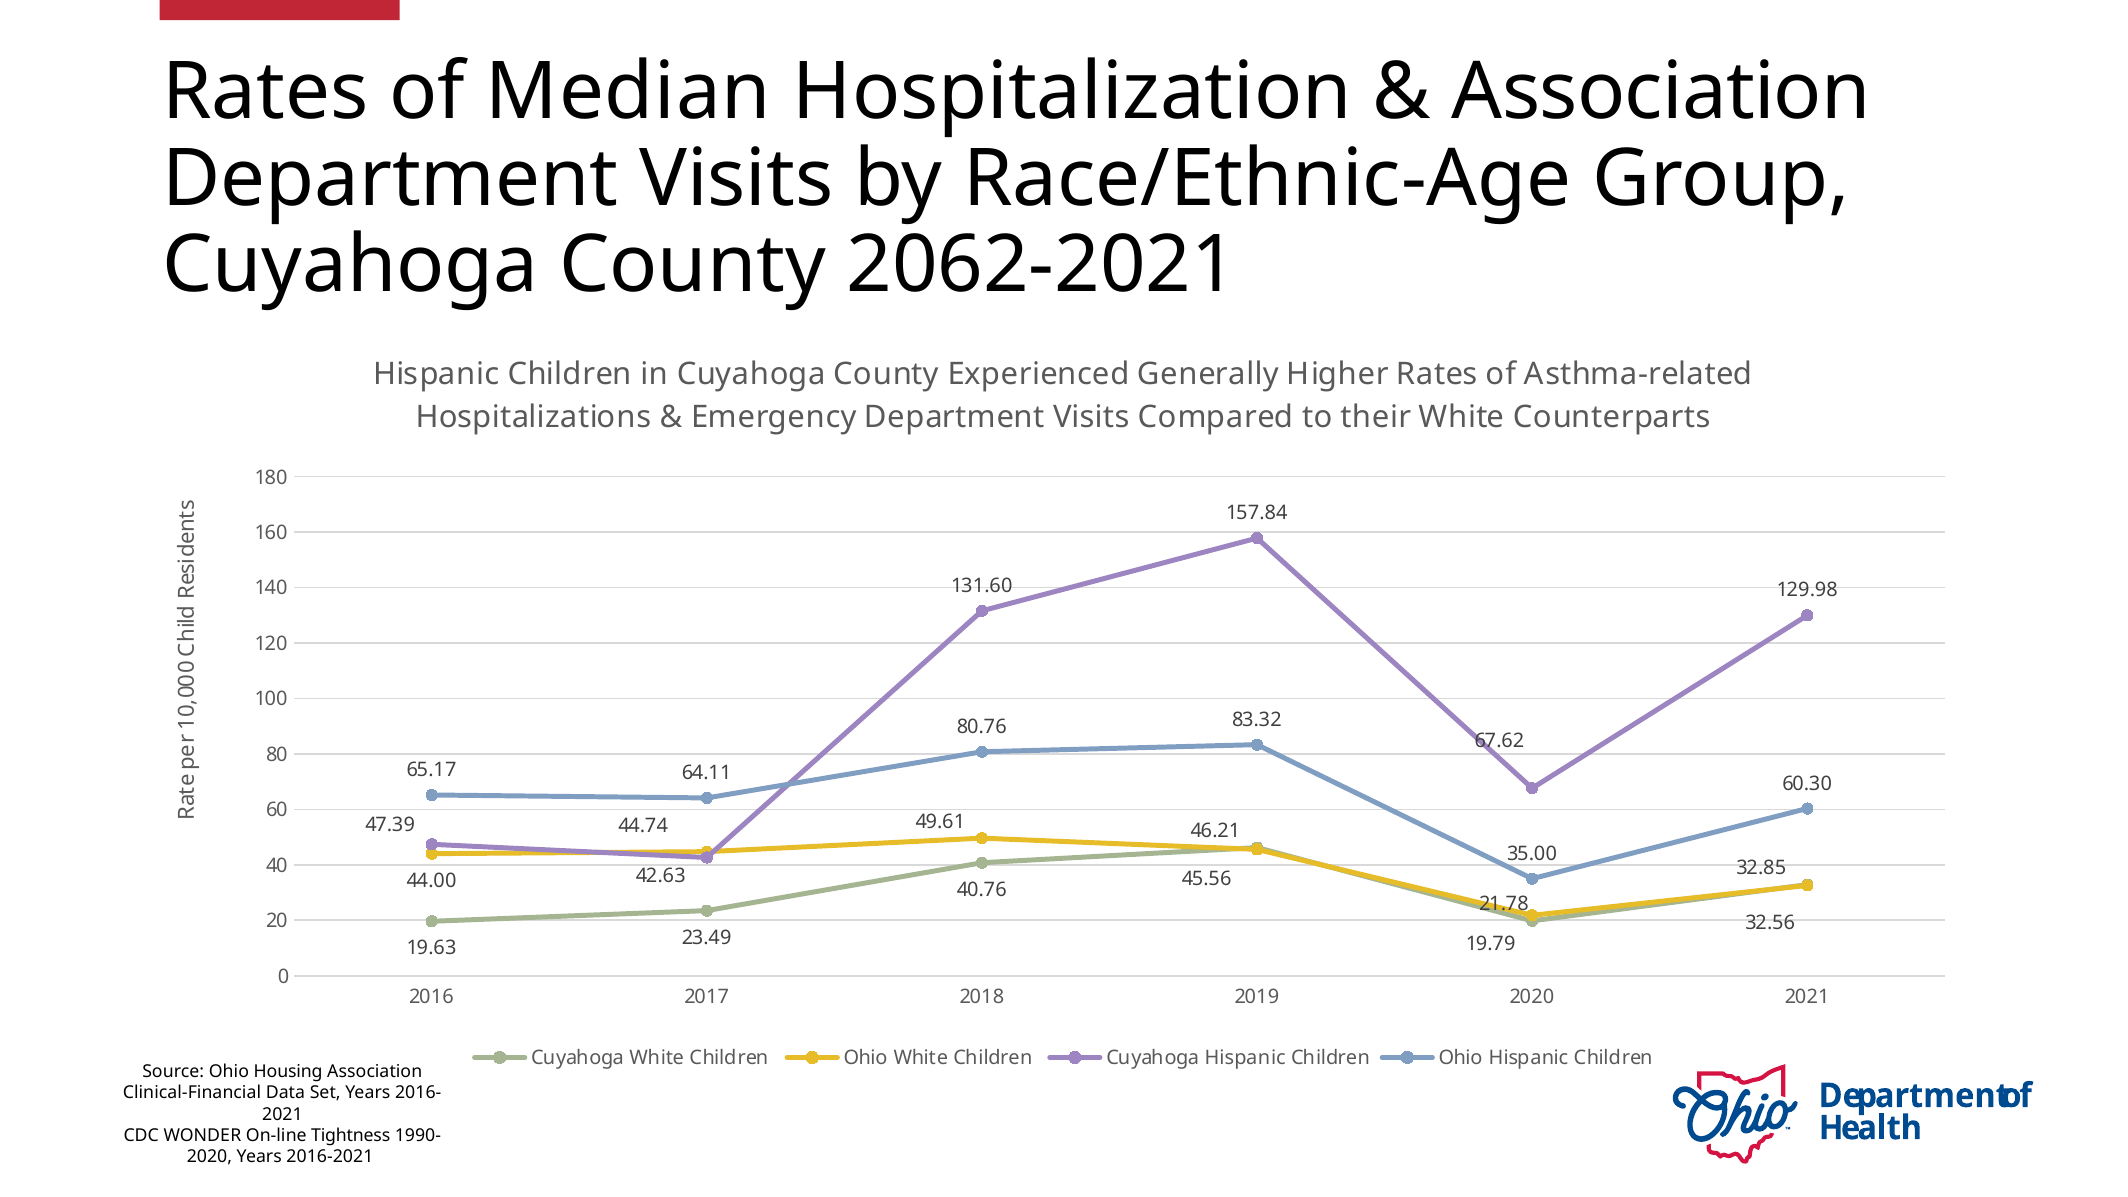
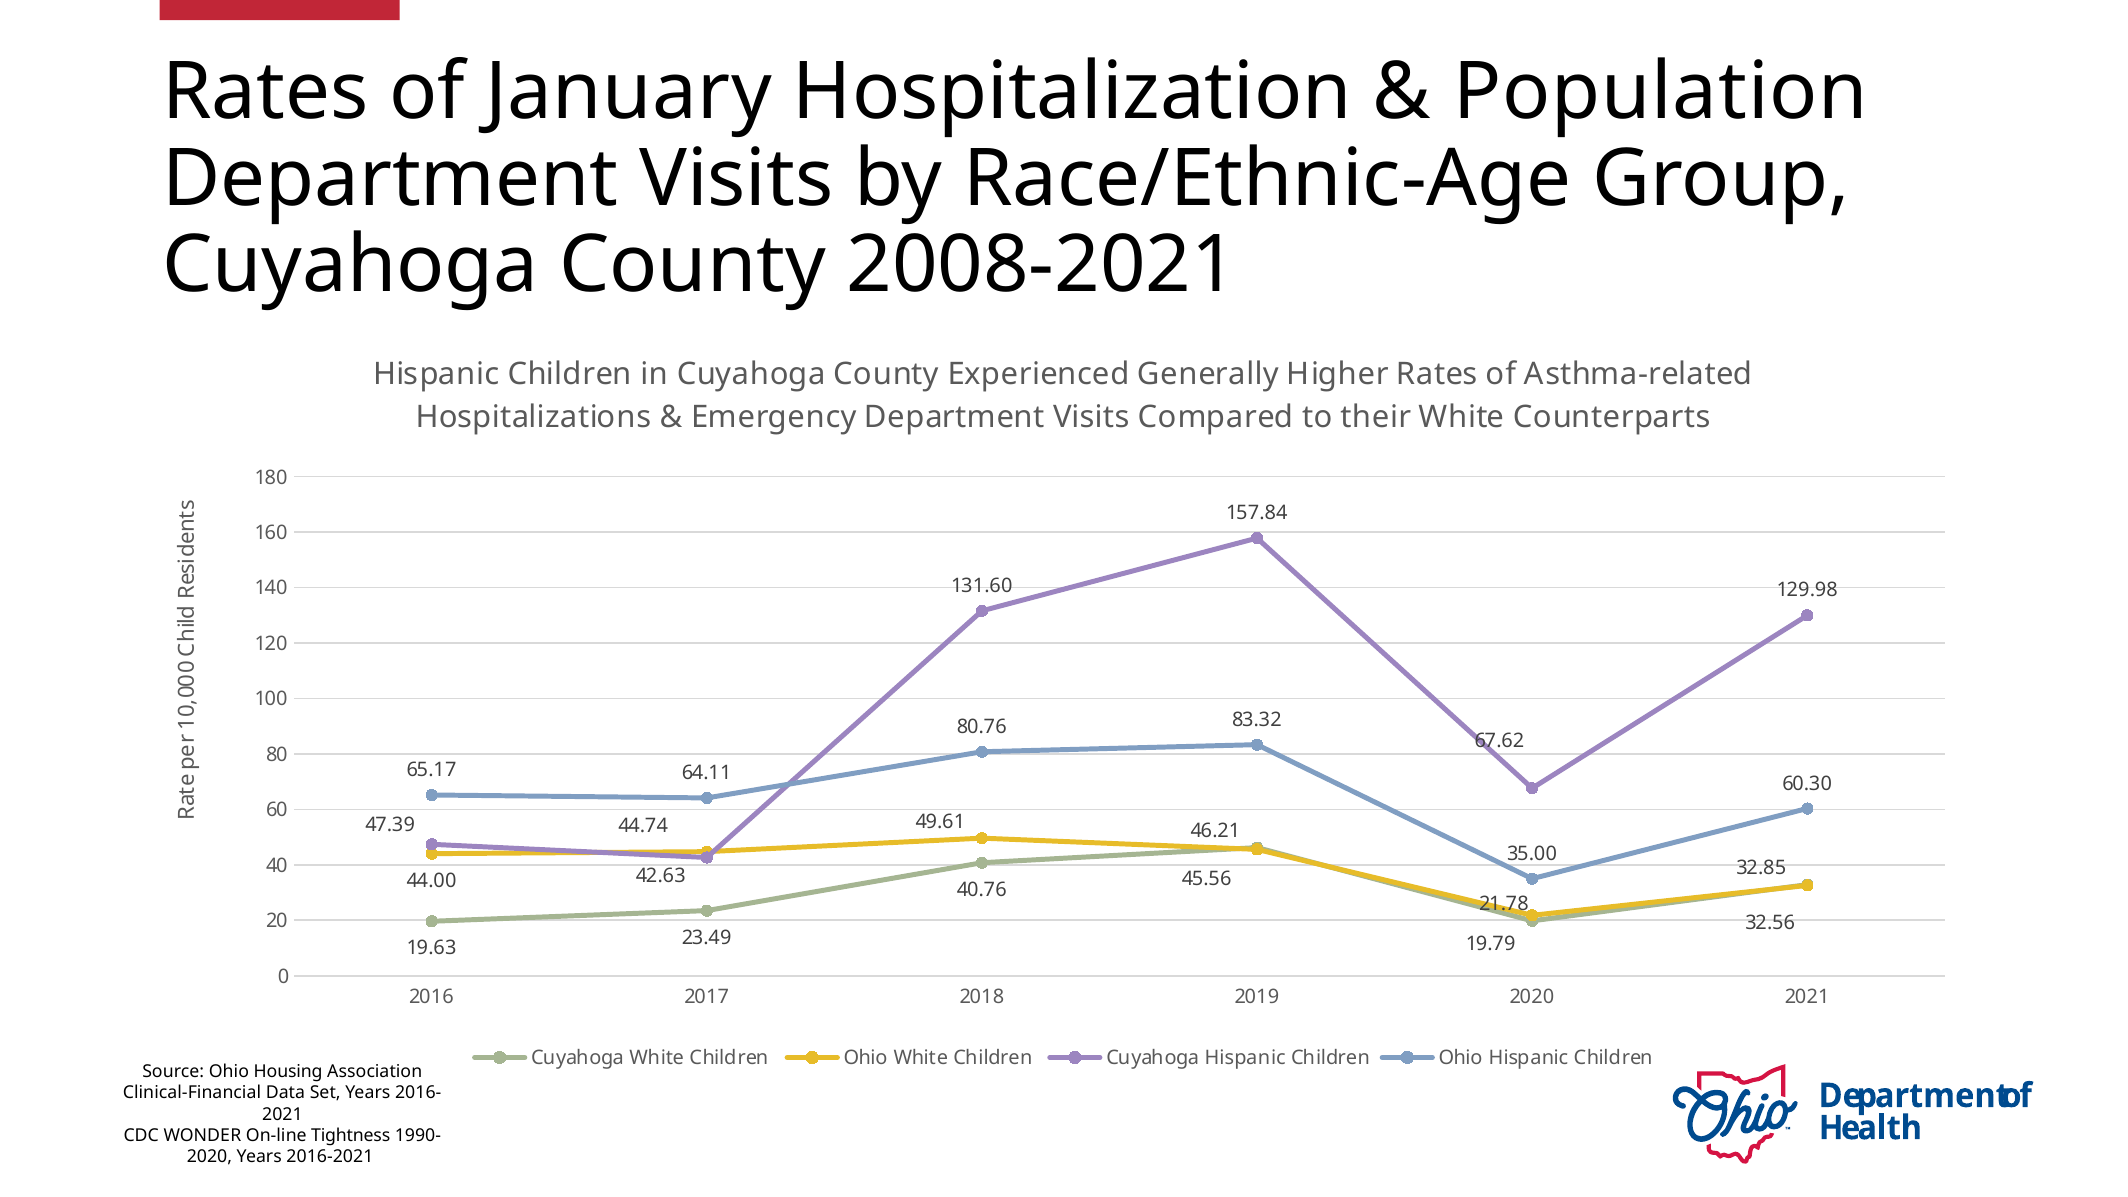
Median: Median -> January (629, 93)
Association: Association -> Population (1661, 93)
2062-2021: 2062-2021 -> 2008-2021 (1042, 265)
